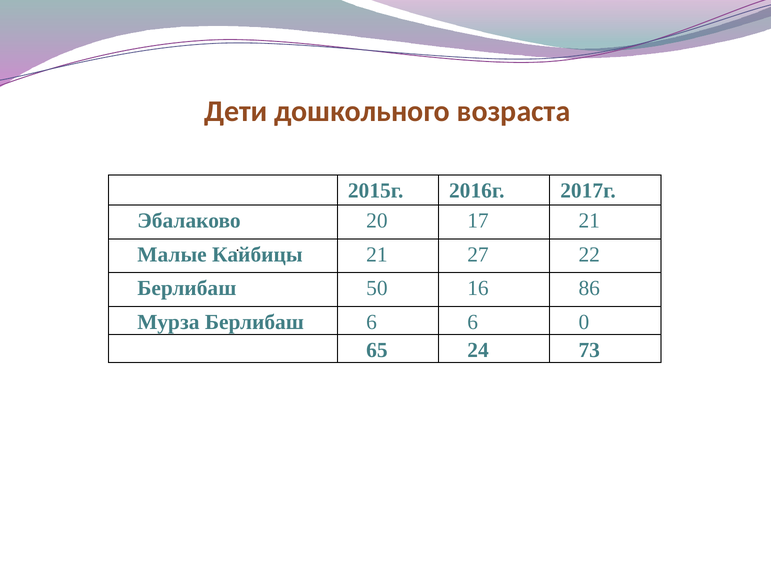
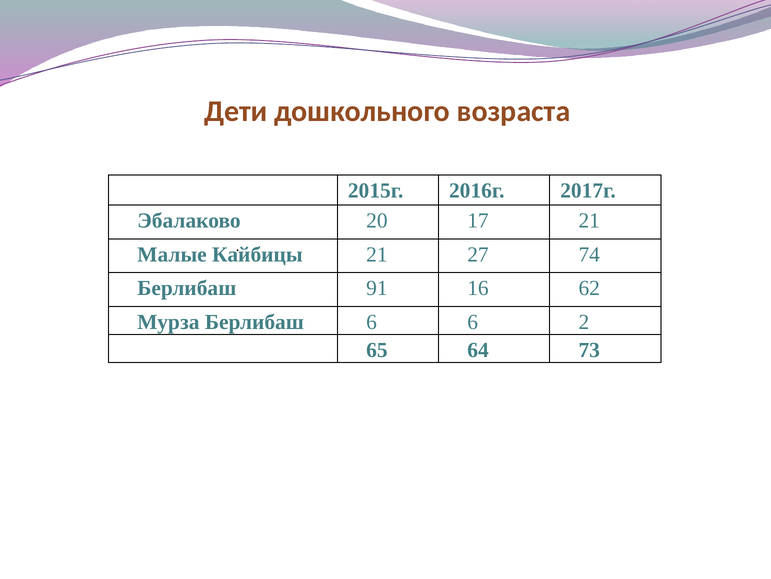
22: 22 -> 74 (589, 254)
50: 50 -> 91 (377, 288)
86: 86 -> 62 (589, 288)
0: 0 -> 2 (584, 322)
24: 24 -> 64 (478, 350)
